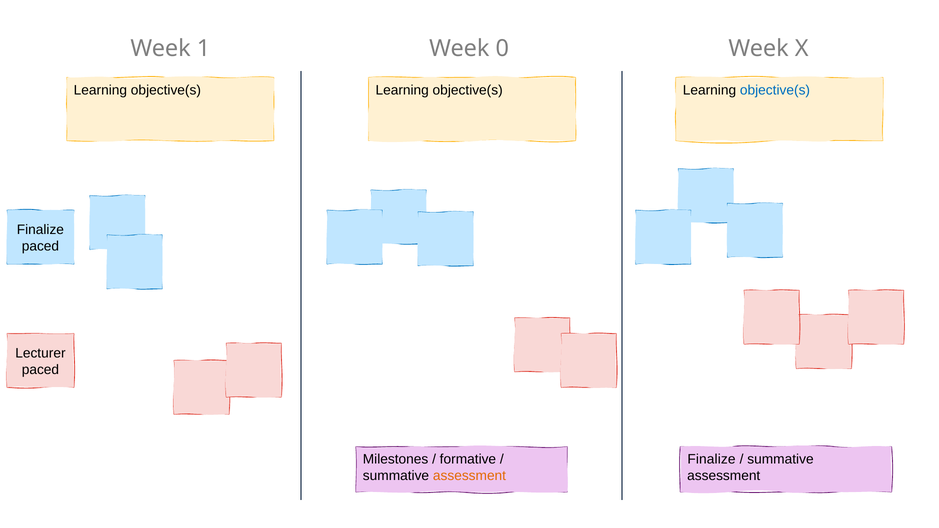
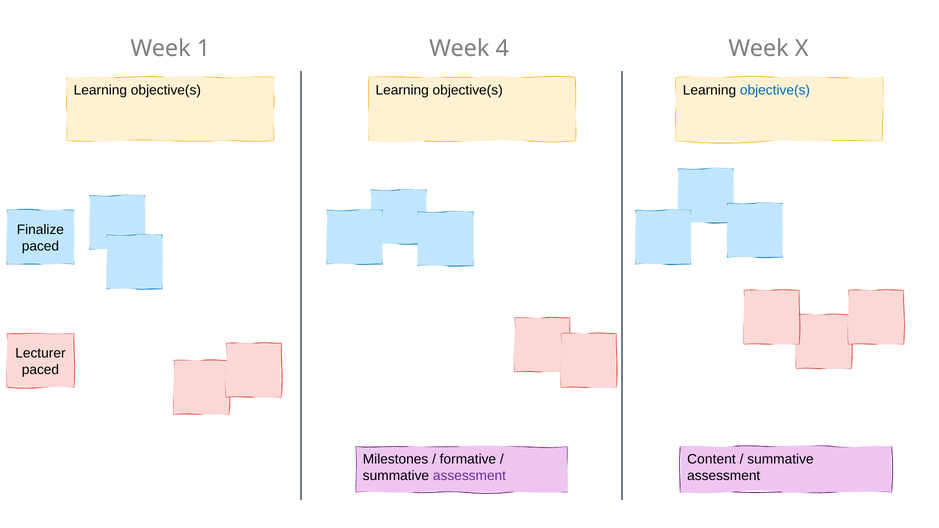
0: 0 -> 4 (502, 49)
Finalize: Finalize -> Content (711, 459)
assessment colour: orange -> purple (469, 476)
